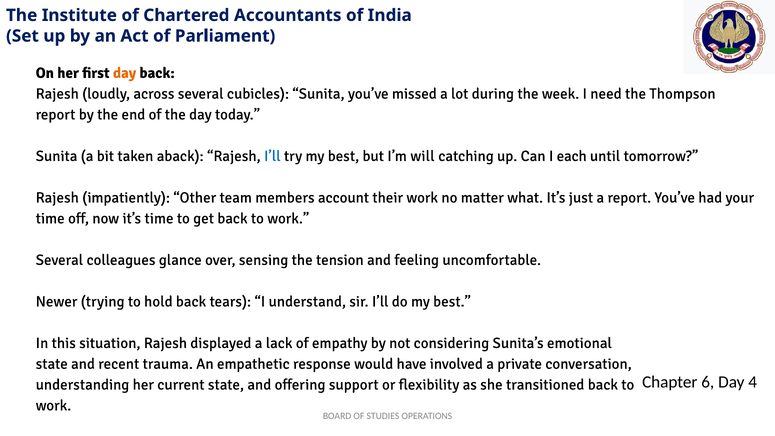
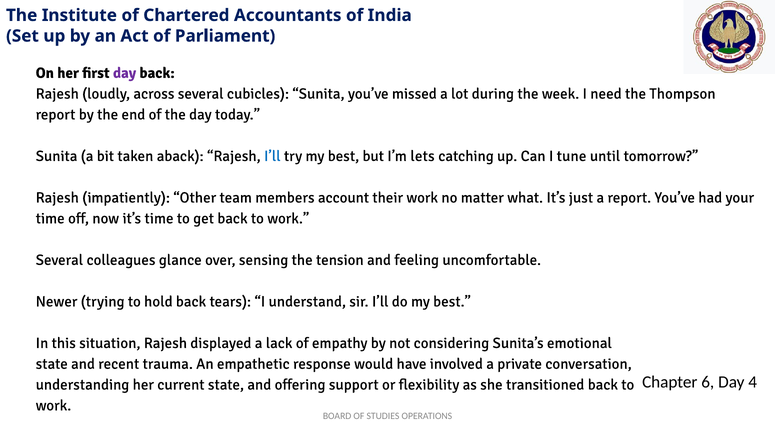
day colour: orange -> purple (125, 73)
will: will -> lets (422, 156)
each: each -> tune (572, 156)
